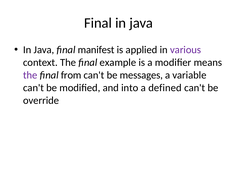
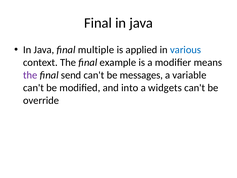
manifest: manifest -> multiple (96, 50)
various colour: purple -> blue (186, 50)
from: from -> send (71, 75)
defined: defined -> widgets (165, 88)
